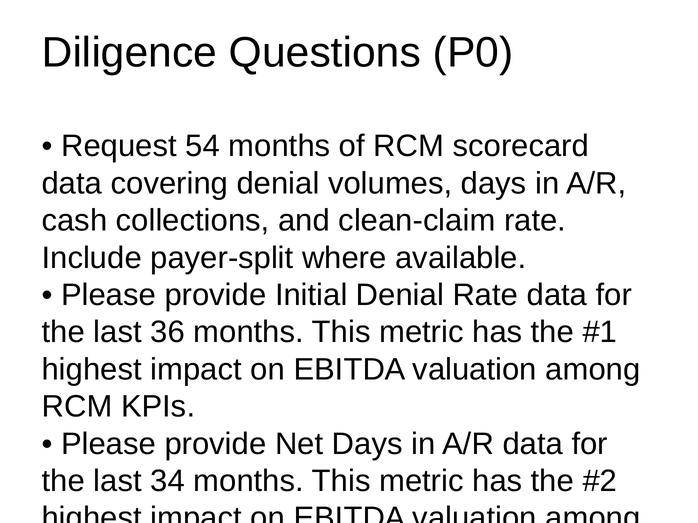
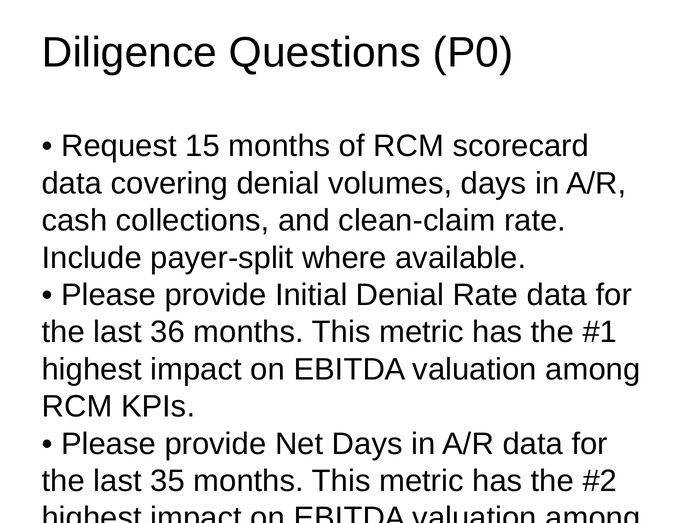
54: 54 -> 15 (203, 146)
34: 34 -> 35 (168, 481)
